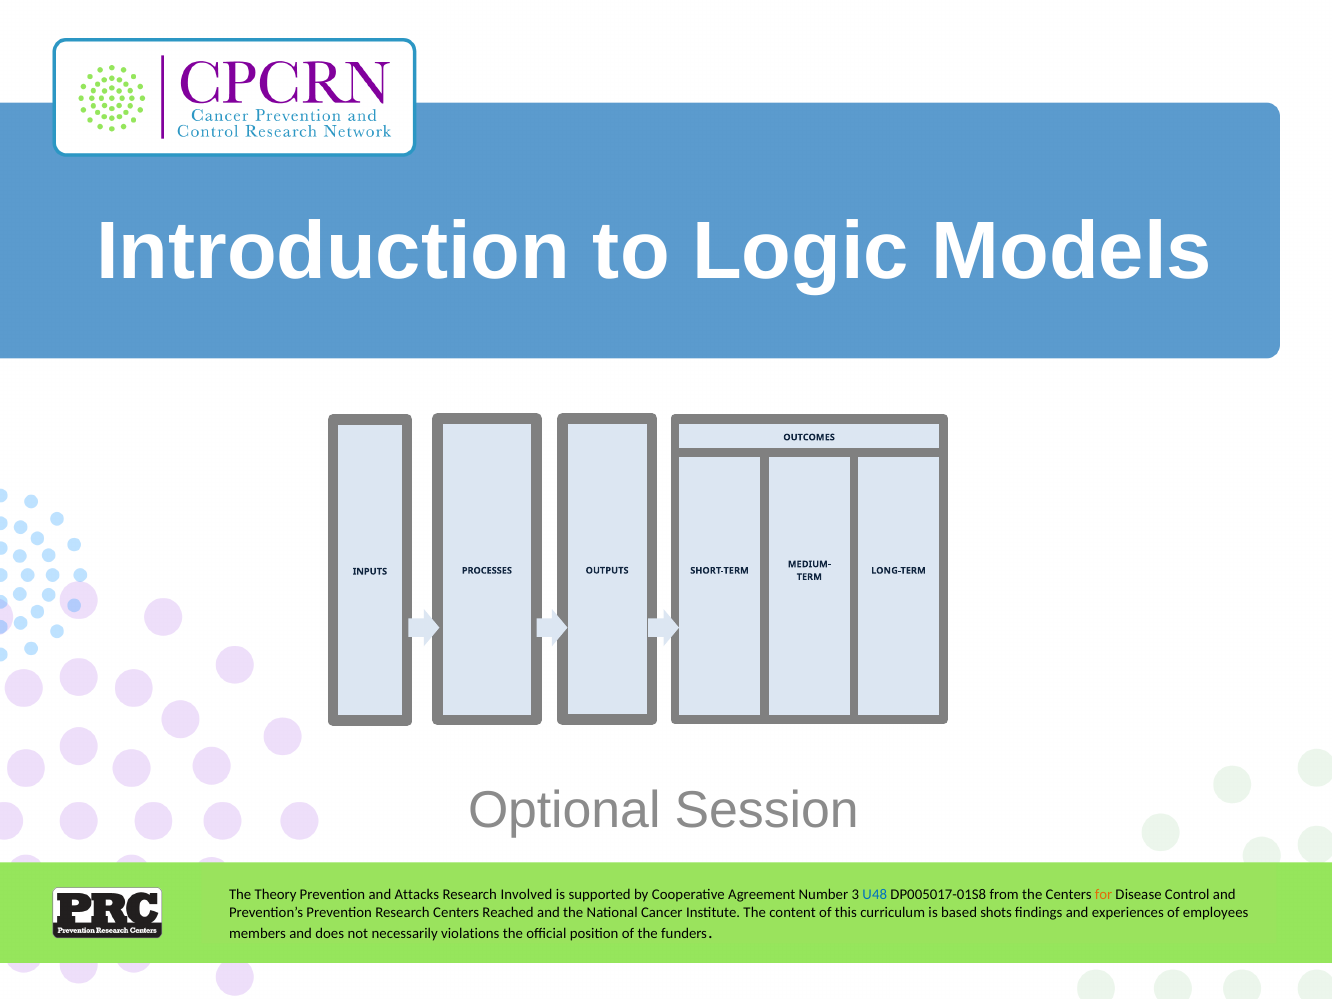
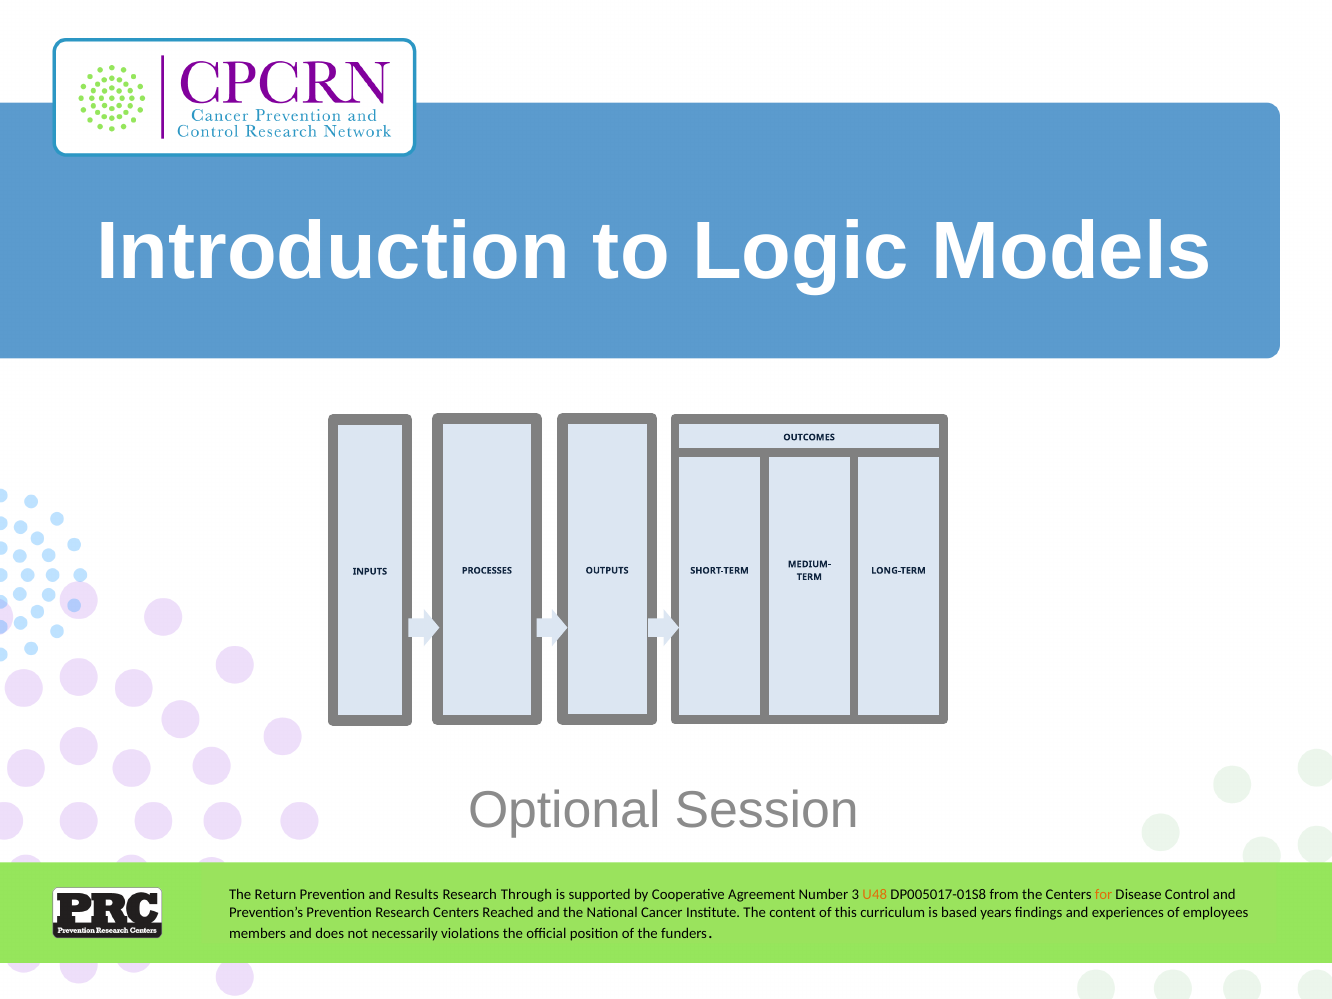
Theory: Theory -> Return (276, 895)
Attacks: Attacks -> Results (417, 895)
Involved: Involved -> Through (526, 895)
U48 colour: blue -> orange (875, 895)
shots: shots -> years (996, 913)
